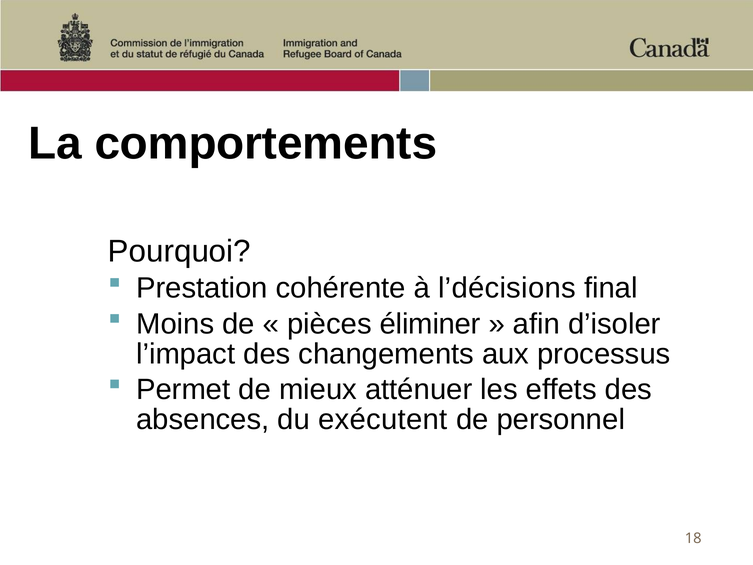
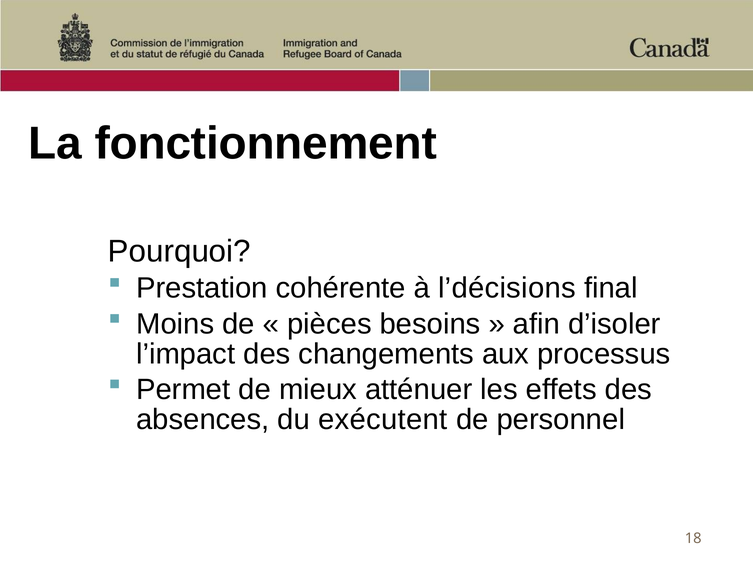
comportements: comportements -> fonctionnement (266, 143)
éliminer: éliminer -> besoins (430, 324)
